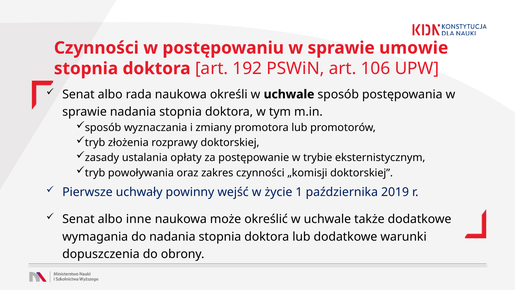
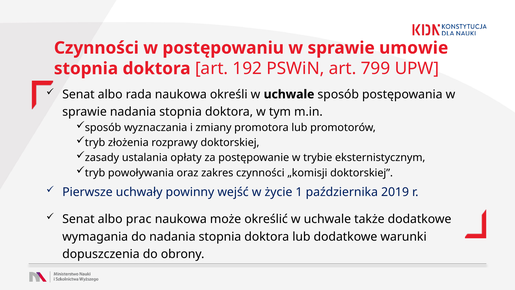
106: 106 -> 799 (376, 68)
inne: inne -> prac (139, 219)
